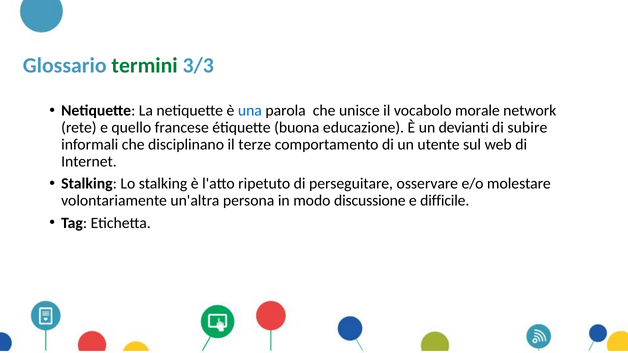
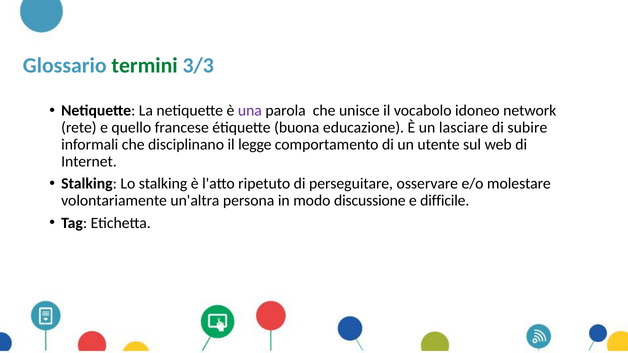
una colour: blue -> purple (250, 111)
morale: morale -> idoneo (477, 111)
devianti: devianti -> lasciare (464, 128)
terze: terze -> legge (255, 145)
